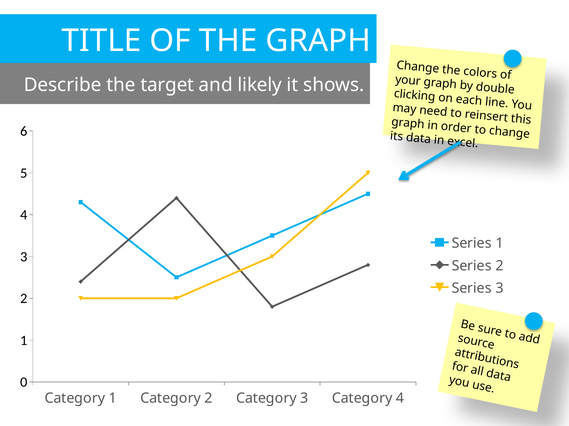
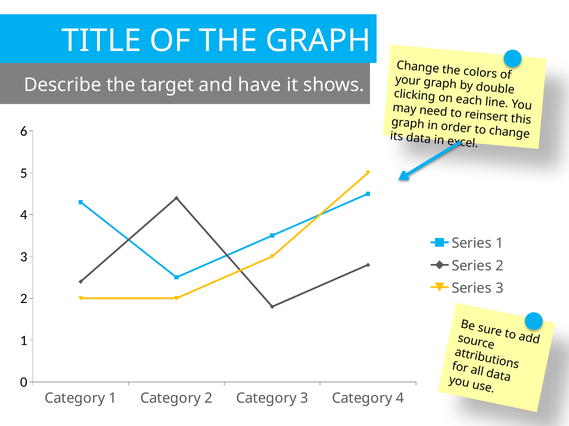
likely: likely -> have (260, 85)
